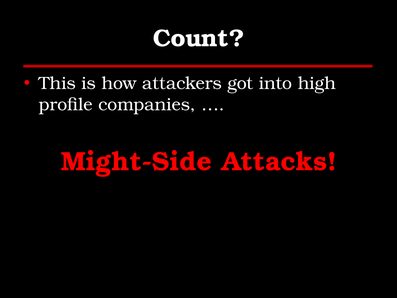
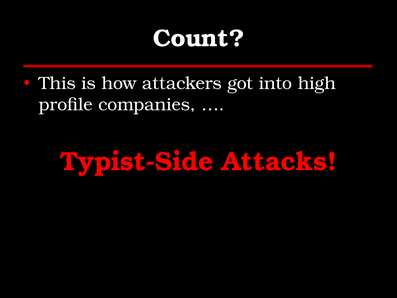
Might-Side: Might-Side -> Typist-Side (137, 162)
